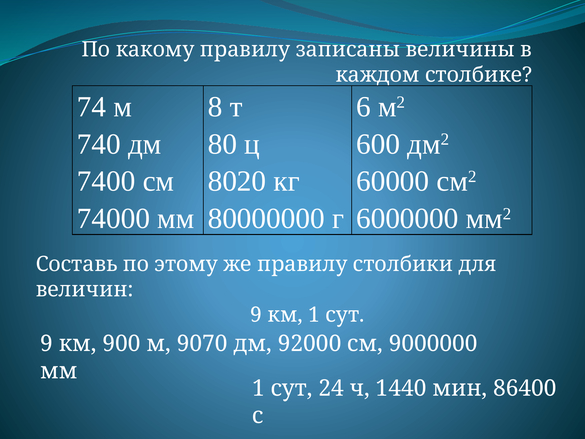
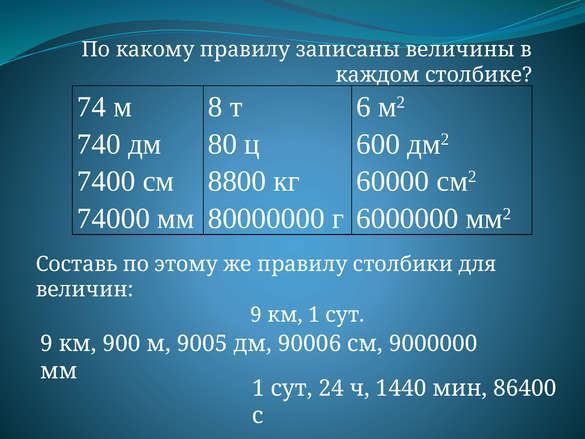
8020: 8020 -> 8800 (237, 181)
9070: 9070 -> 9005 (202, 343)
92000: 92000 -> 90006 (310, 343)
